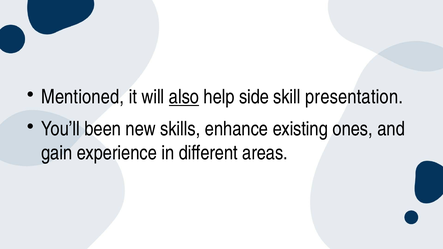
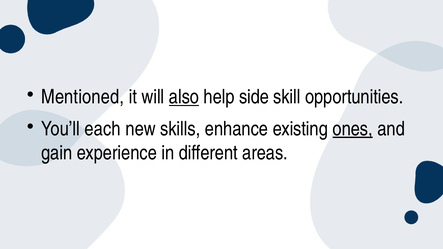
presentation: presentation -> opportunities (354, 97)
been: been -> each (103, 129)
ones underline: none -> present (353, 129)
